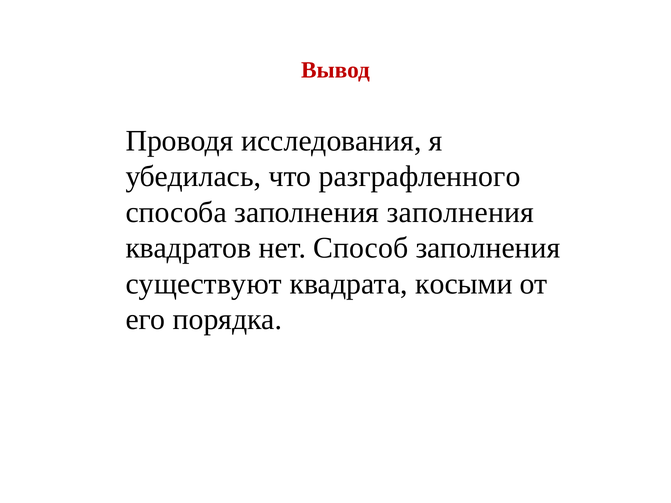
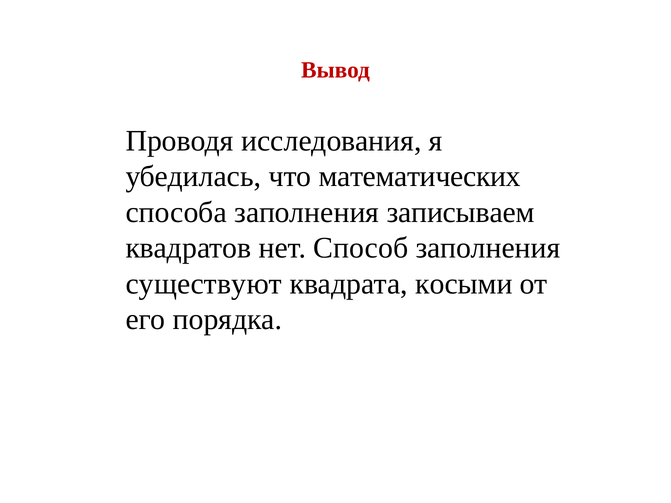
разграфленного: разграфленного -> математических (420, 177)
заполнения заполнения: заполнения -> записываем (461, 212)
